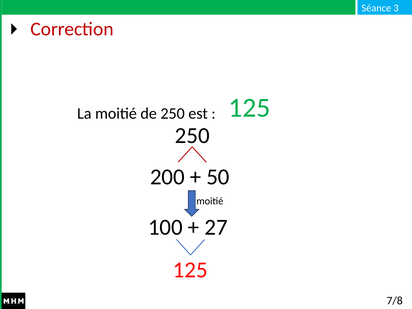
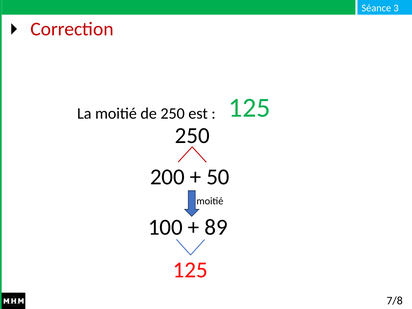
27: 27 -> 89 (216, 227)
